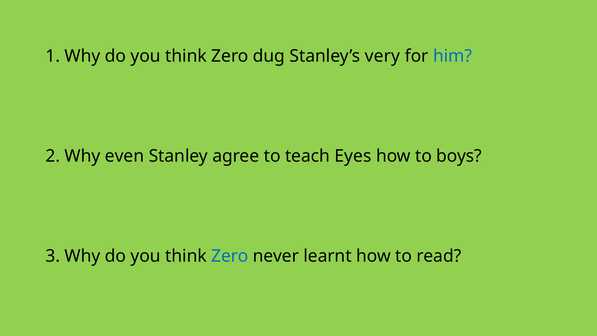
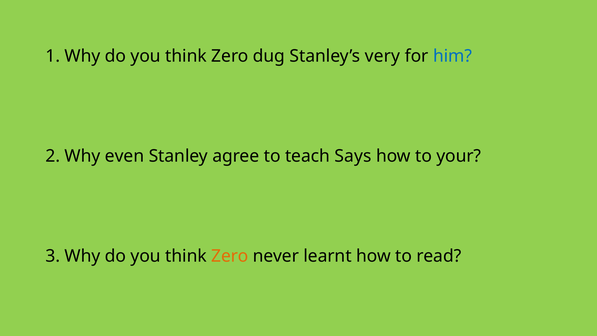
Eyes: Eyes -> Says (353, 156)
boys: boys -> your (459, 156)
Zero colour: blue -> orange (230, 256)
